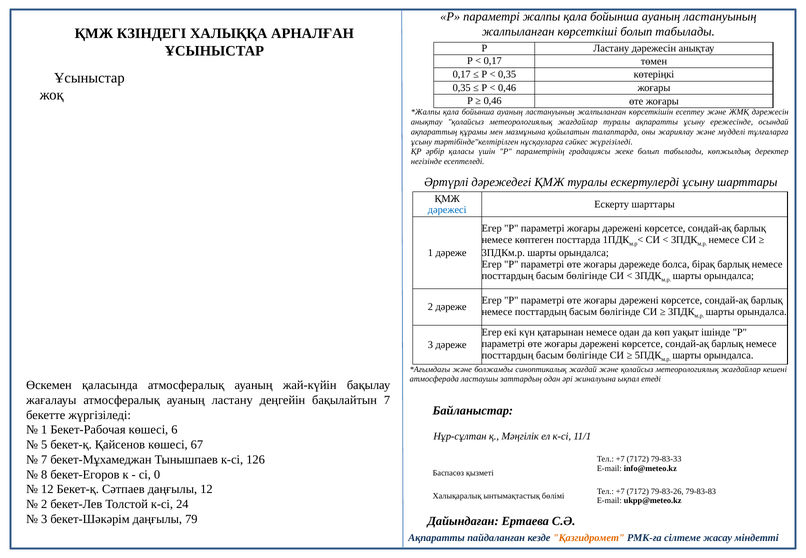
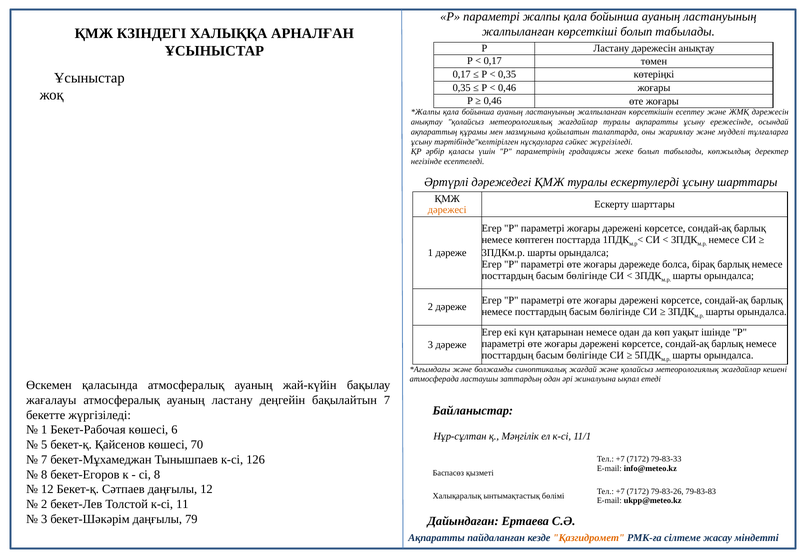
дәрежесі colour: blue -> orange (447, 210)
67: 67 -> 70 (197, 445)
сі 0: 0 -> 8 (157, 474)
24: 24 -> 11 (182, 504)
